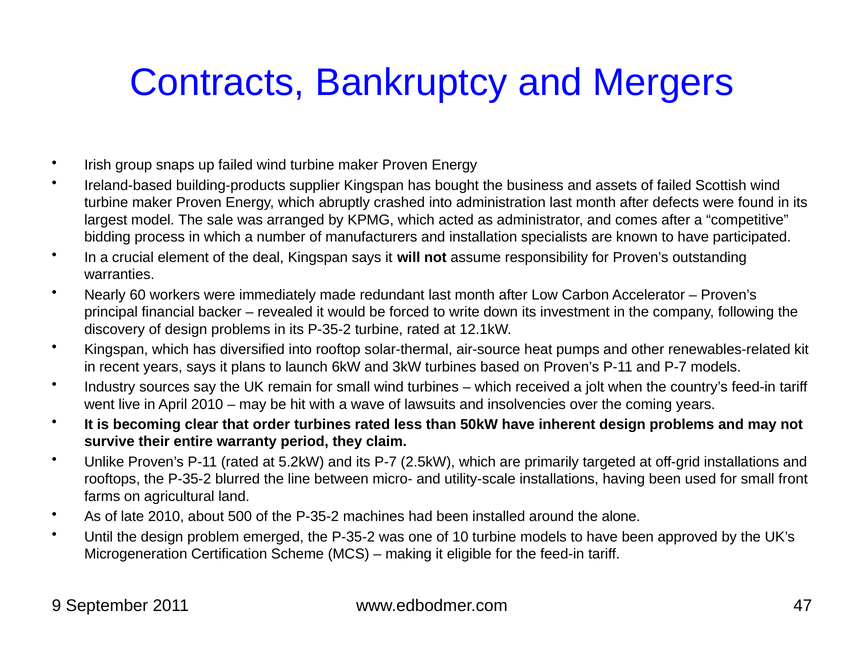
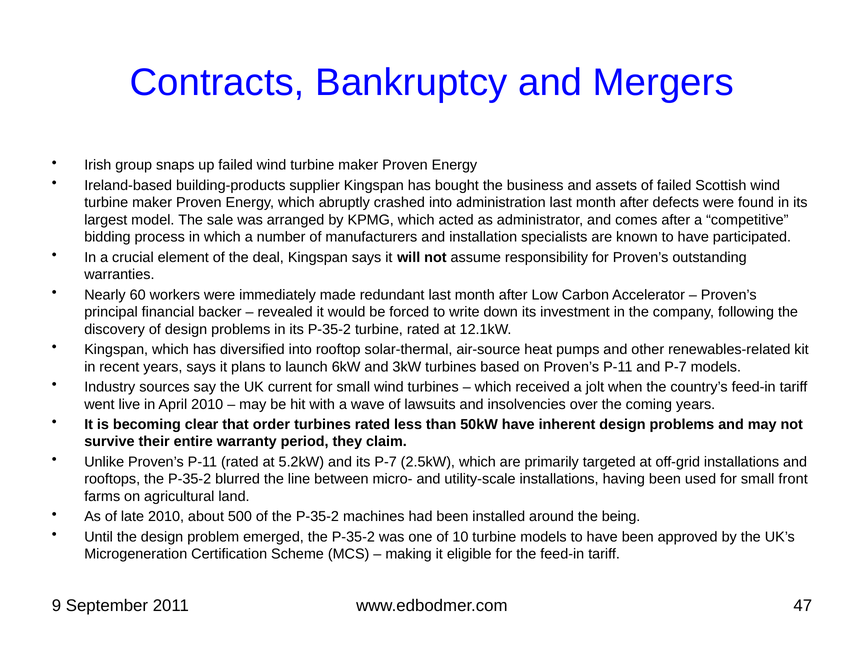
remain: remain -> current (290, 387)
alone: alone -> being (621, 517)
